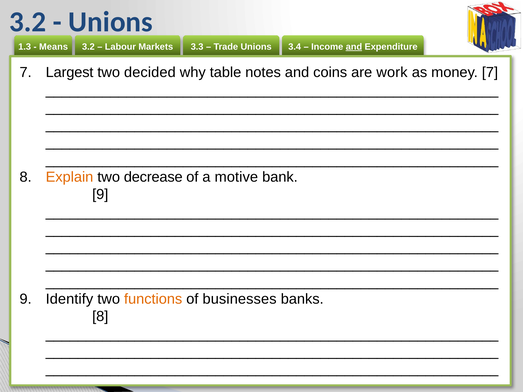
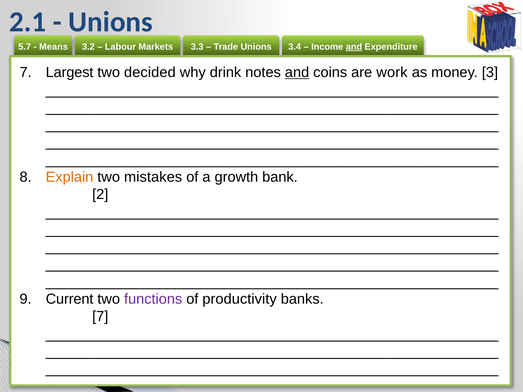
3.2: 3.2 -> 2.1 (28, 22)
1.3: 1.3 -> 5.7 (25, 47)
table: table -> drink (226, 72)
and underline: none -> present (297, 72)
money 7: 7 -> 3 (490, 72)
decrease: decrease -> mistakes (153, 177)
motive: motive -> growth (236, 177)
9: 9 -> 2 (100, 195)
Identify: Identify -> Current (70, 299)
functions colour: orange -> purple (153, 299)
businesses: businesses -> productivity (240, 299)
8: 8 -> 7 (100, 317)
